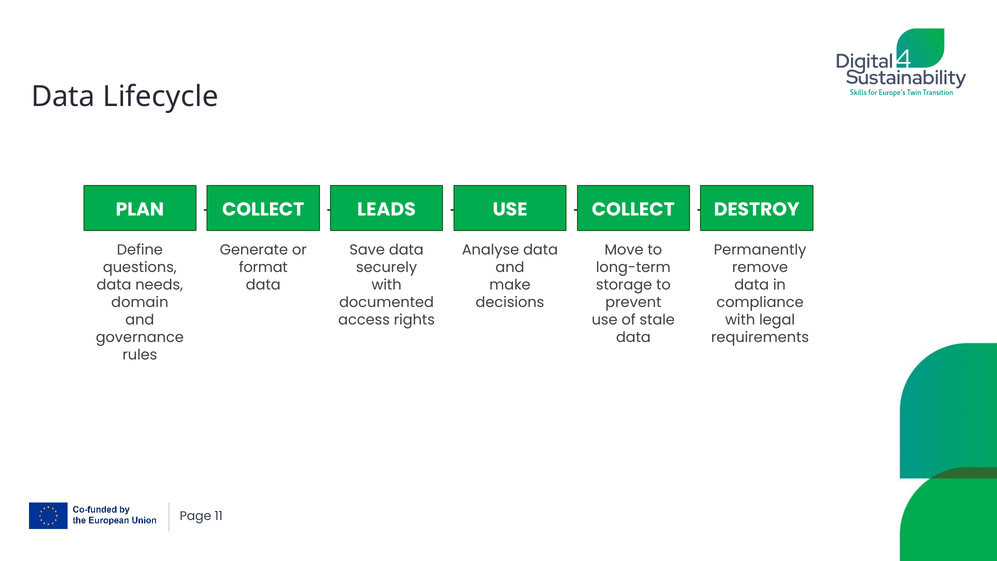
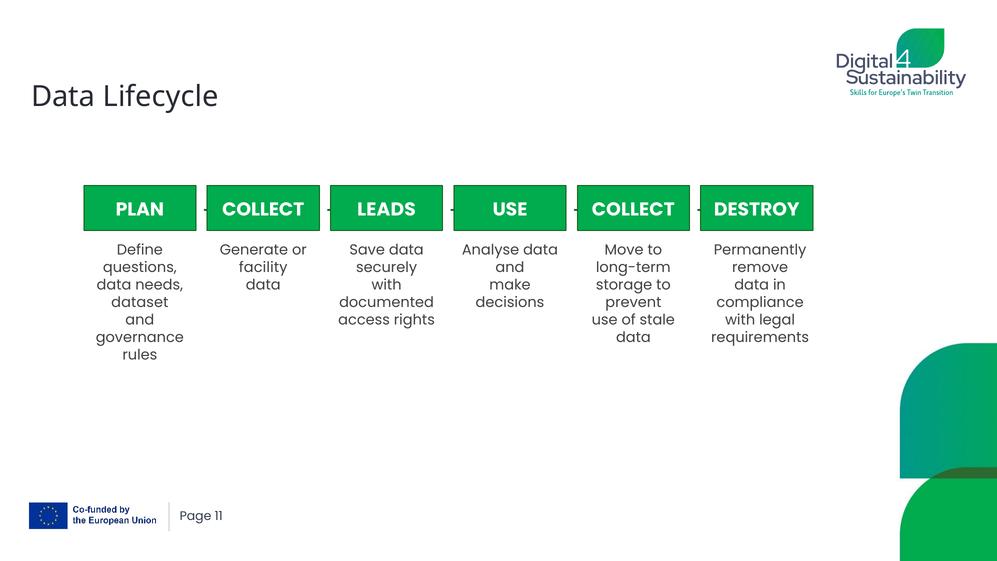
format: format -> facility (263, 267)
domain: domain -> dataset (140, 302)
